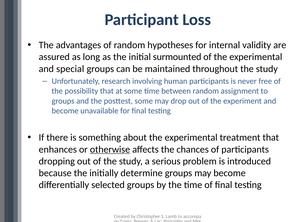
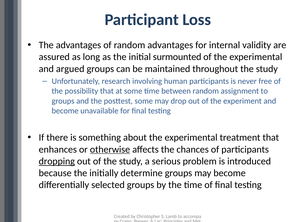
random hypotheses: hypotheses -> advantages (170, 45)
special: special -> argued (70, 69)
dropping underline: none -> present (57, 161)
